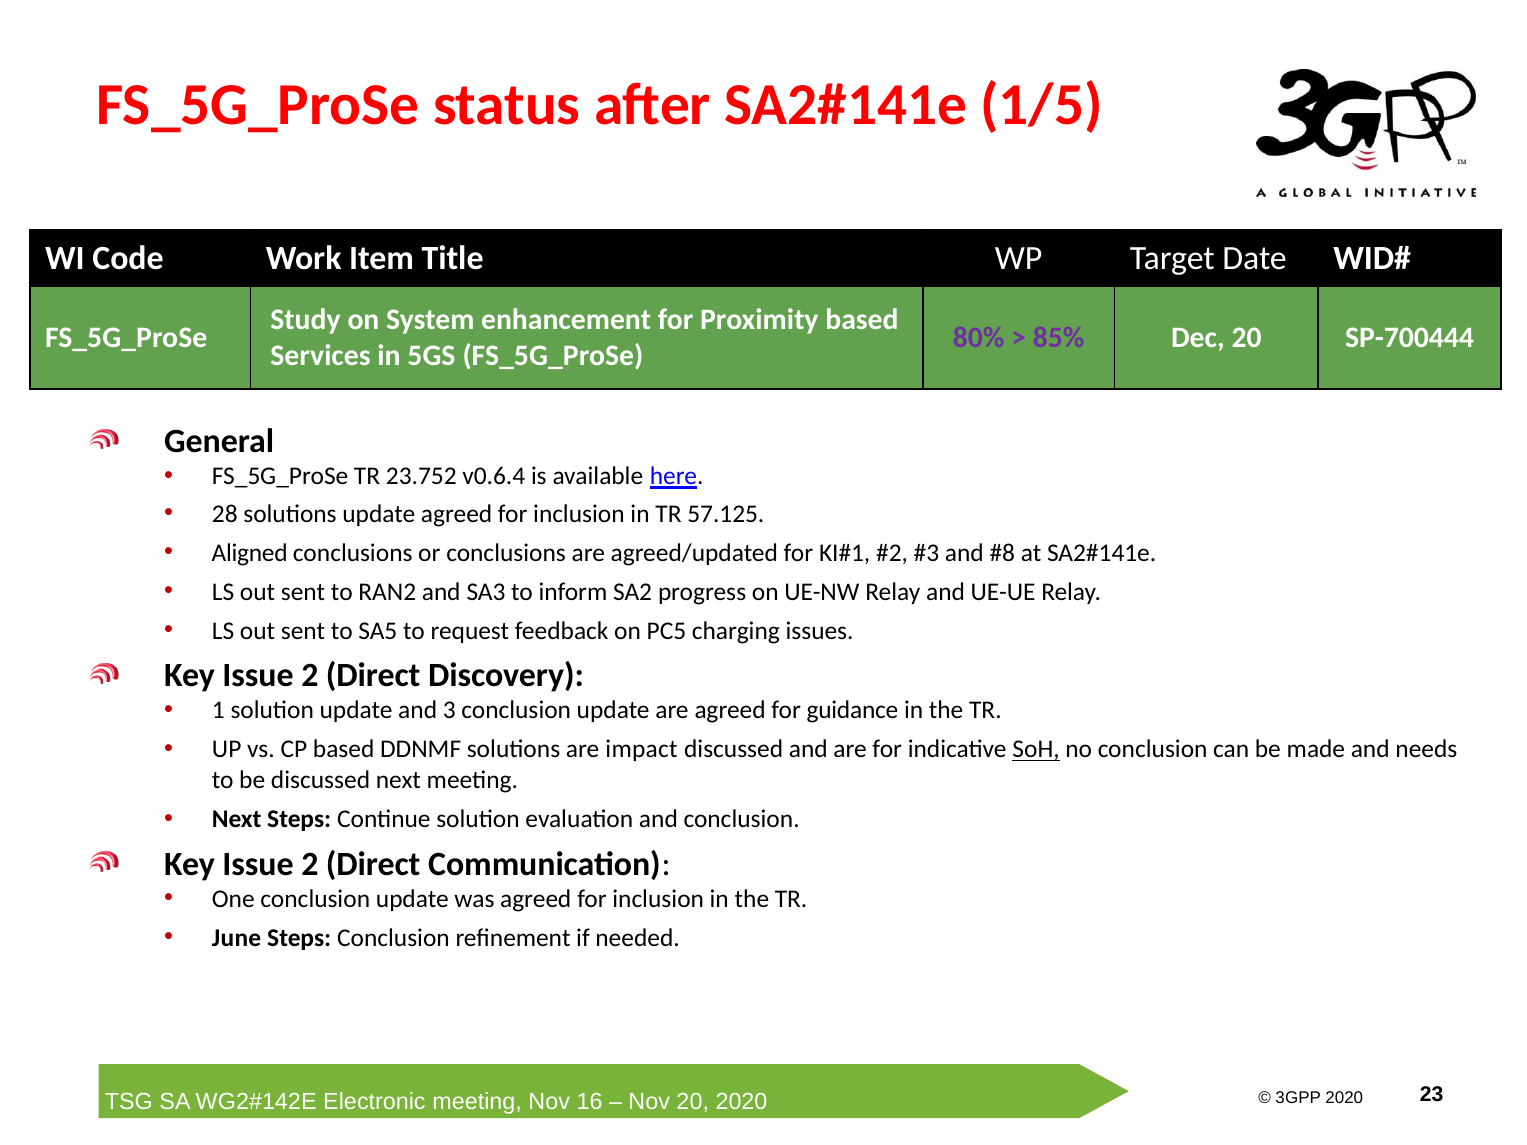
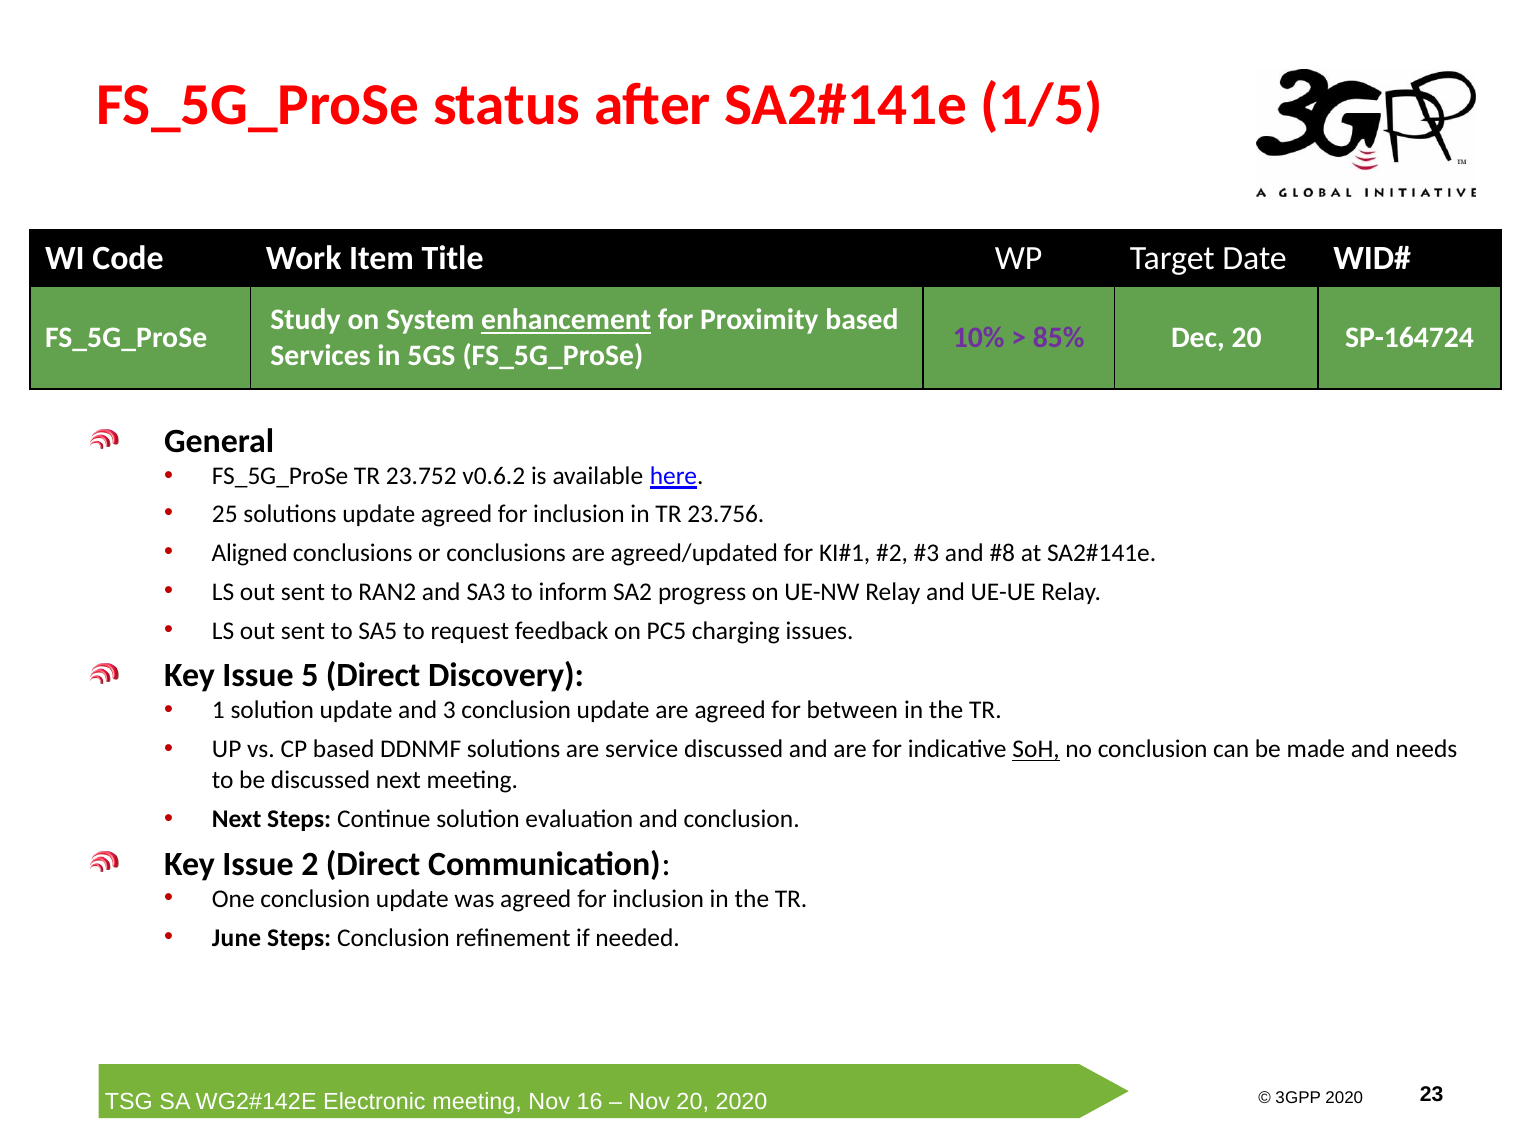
enhancement underline: none -> present (566, 320)
80%: 80% -> 10% (979, 338)
SP-700444: SP-700444 -> SP-164724 (1410, 338)
v0.6.4: v0.6.4 -> v0.6.2 (494, 477)
28: 28 -> 25 (225, 514)
57.125: 57.125 -> 23.756 (726, 514)
2: 2 -> 5 (310, 676)
guidance: guidance -> between (852, 711)
impact: impact -> service (642, 750)
